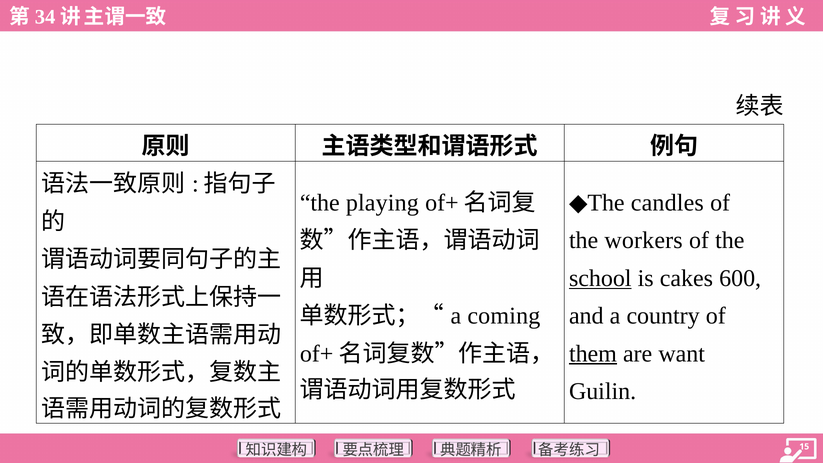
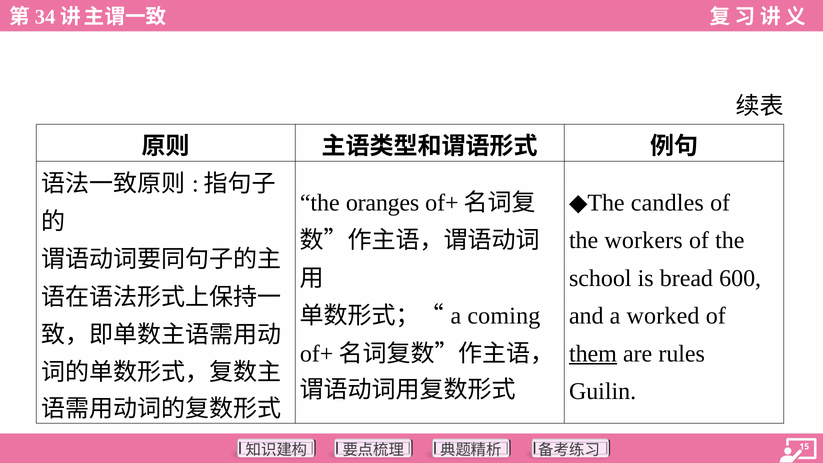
playing: playing -> oranges (383, 203)
school underline: present -> none (600, 278)
cakes: cakes -> bread (686, 278)
country: country -> worked (663, 316)
want: want -> rules (682, 354)
